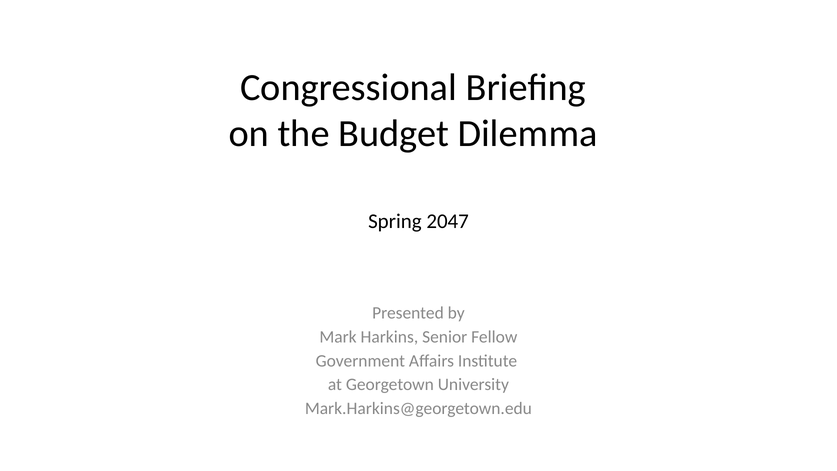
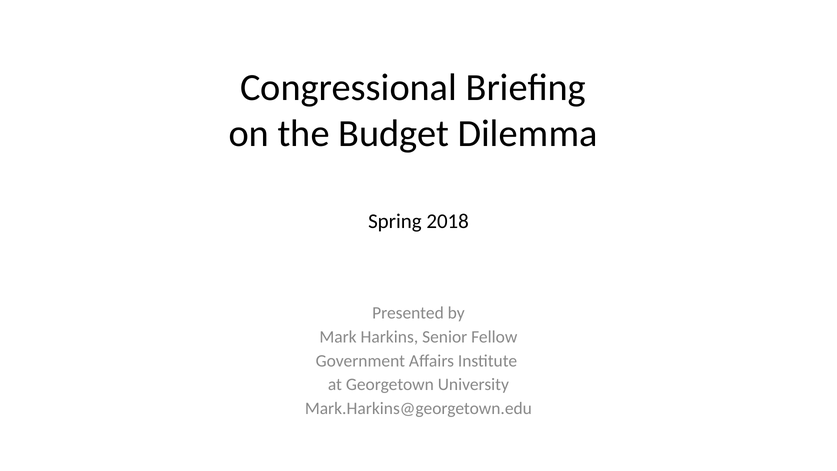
2047: 2047 -> 2018 (448, 221)
